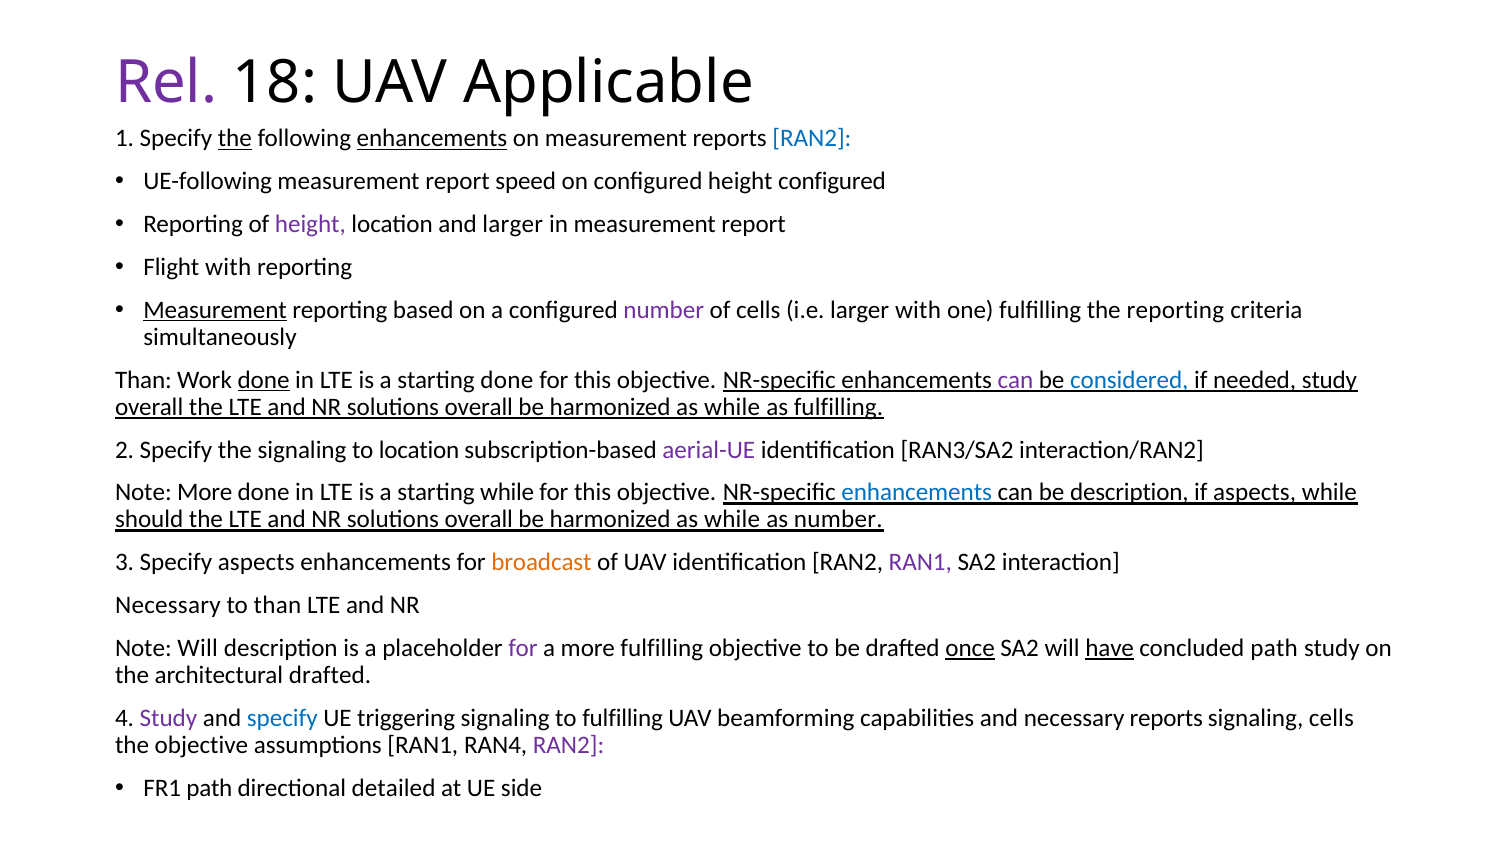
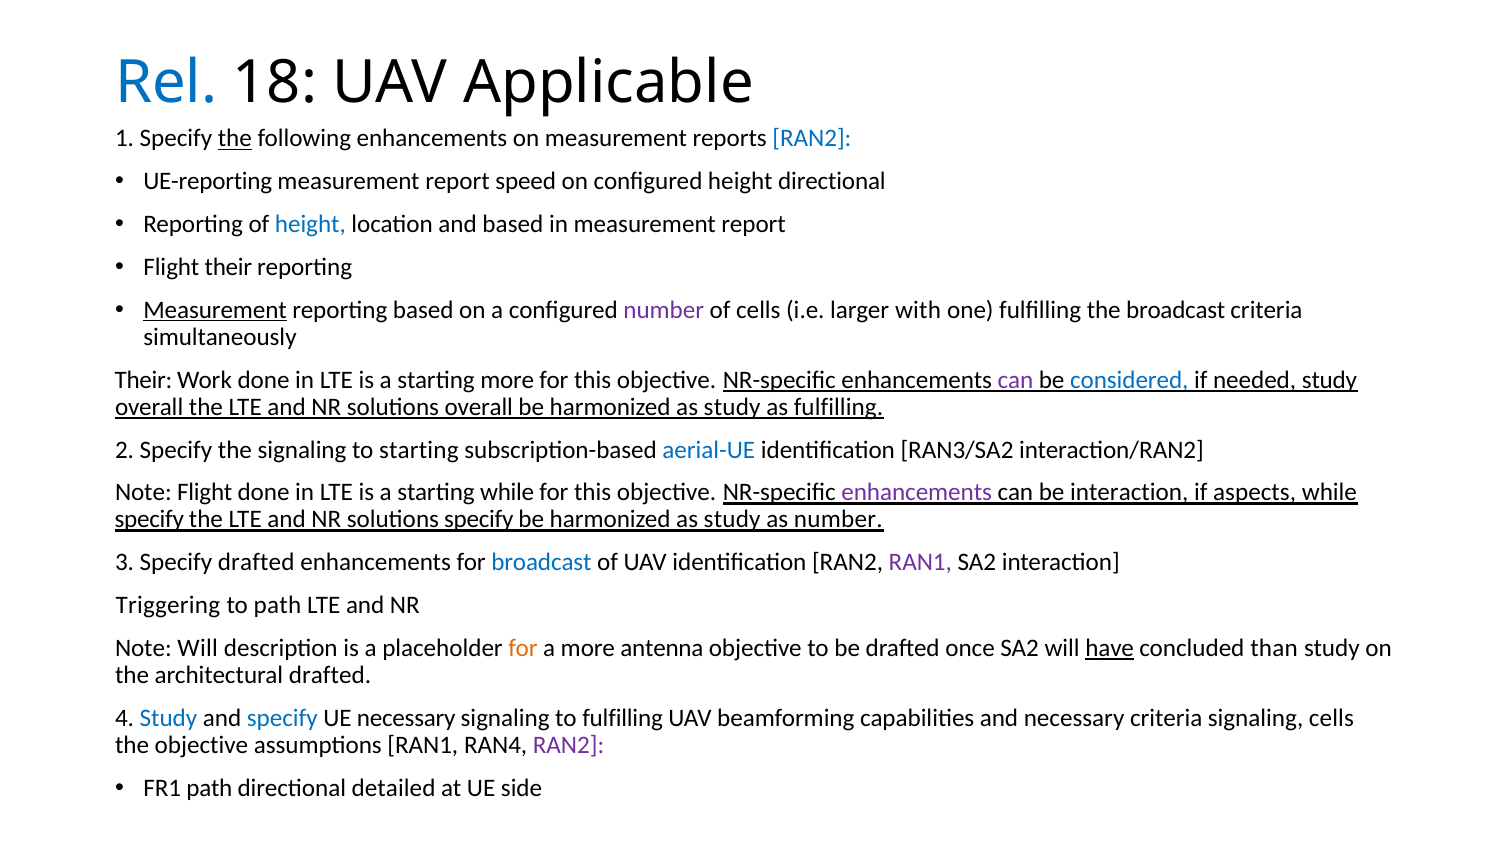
Rel colour: purple -> blue (166, 83)
enhancements underline: present -> none (432, 139)
UE-following: UE-following -> UE-reporting (208, 181)
height configured: configured -> directional (832, 181)
height colour: purple -> blue (310, 224)
and larger: larger -> based (513, 224)
Flight with: with -> their (228, 267)
the reporting: reporting -> broadcast (1176, 310)
Than: Than -> Their (144, 380)
done underline: present -> none (264, 380)
starting done: done -> more (507, 380)
while: while -> study (732, 407)
to location: location -> starting (419, 450)
aerial-UE colour: purple -> blue (709, 450)
Note More: More -> Flight (205, 492)
enhancements colour: blue -> purple (917, 492)
be description: description -> interaction (1129, 492)
should: should -> specify (149, 520)
overall: overall -> specify (479, 520)
while: while -> study (732, 520)
Specify aspects: aspects -> drafted (256, 562)
broadcast colour: orange -> blue (541, 562)
Necessary: Necessary -> Triggering (168, 605)
to than: than -> path (277, 605)
for colour: purple -> orange (523, 648)
more fulfilling: fulfilling -> antenna (662, 648)
once underline: present -> none (970, 648)
concluded path: path -> than (1274, 648)
Study colour: purple -> blue (168, 718)
UE triggering: triggering -> necessary (406, 718)
necessary reports: reports -> criteria (1166, 718)
